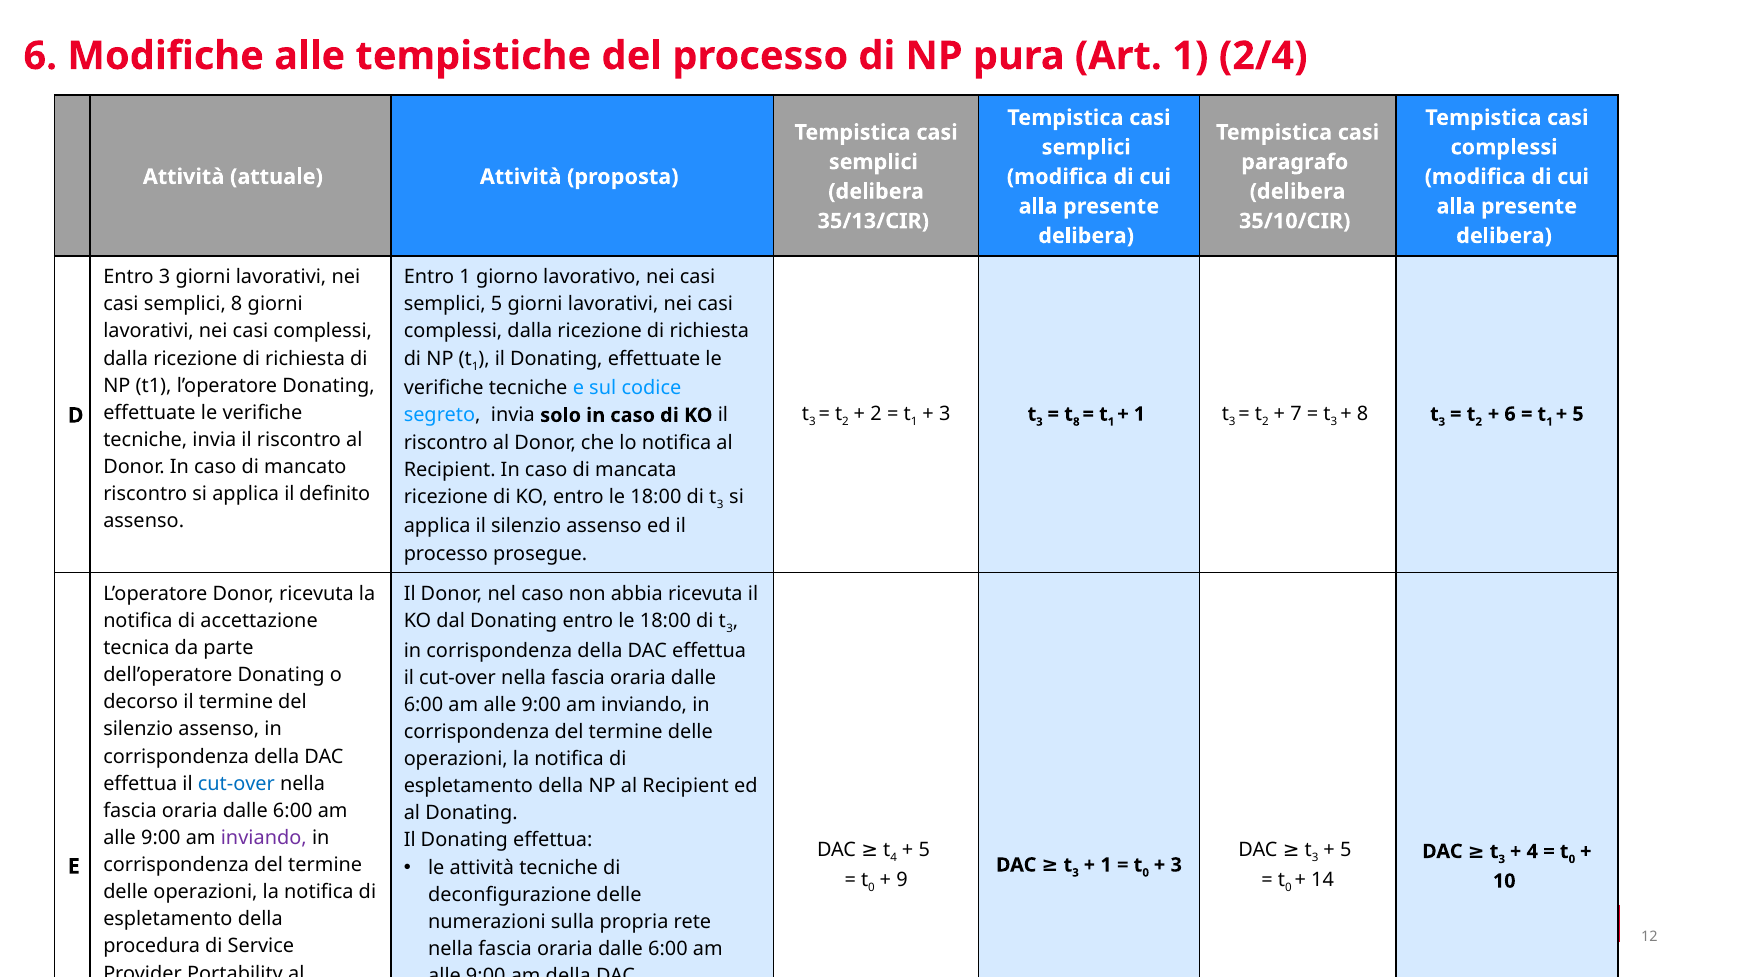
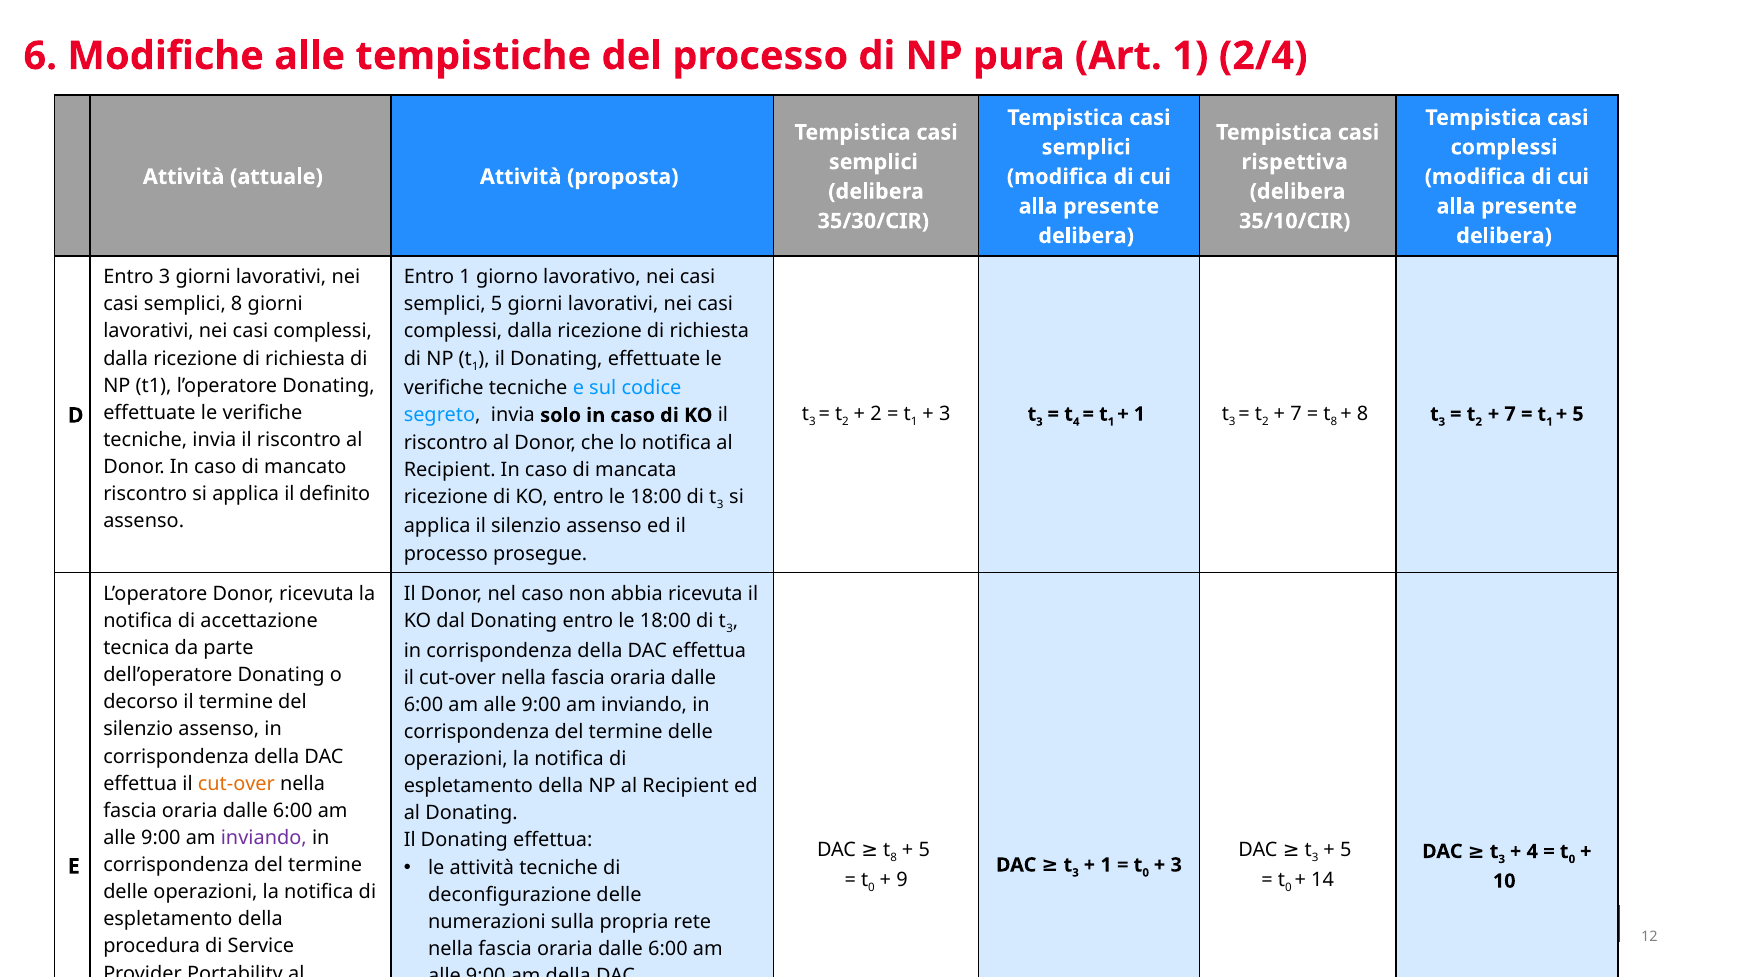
paragrafo: paragrafo -> rispettiva (1295, 162)
35/13/CIR: 35/13/CIR -> 35/30/CIR (873, 221)
8: 8 -> 4 (1076, 422)
3: 3 -> 8 (1334, 422)
6: 6 -> 7 (1510, 414)
cut-over colour: blue -> orange (236, 784)
4: 4 -> 8 (894, 858)
